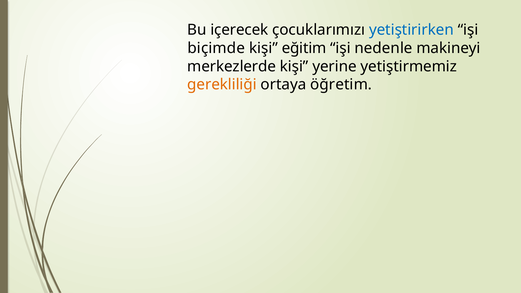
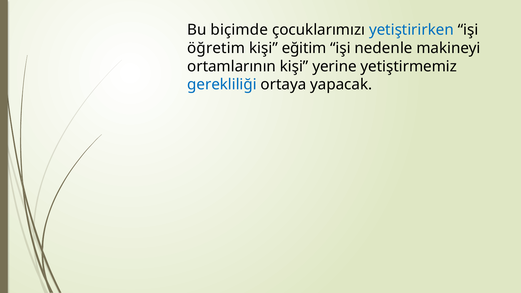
içerecek: içerecek -> biçimde (239, 30)
biçimde: biçimde -> öğretim (216, 48)
merkezlerde: merkezlerde -> ortamlarının (232, 66)
gerekliliği colour: orange -> blue (222, 85)
öğretim: öğretim -> yapacak (341, 85)
